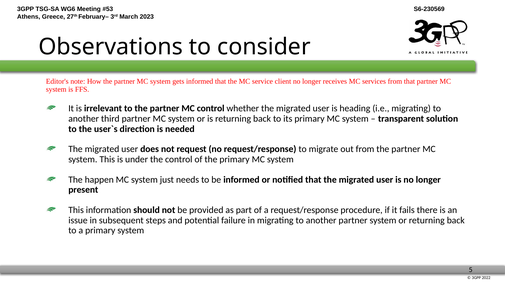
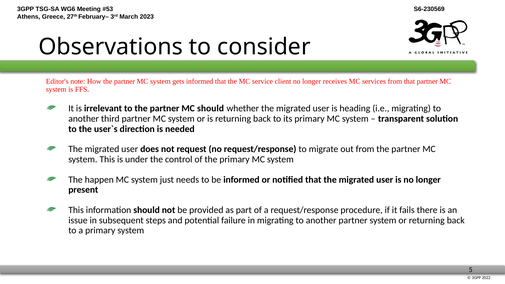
MC control: control -> should (211, 109)
